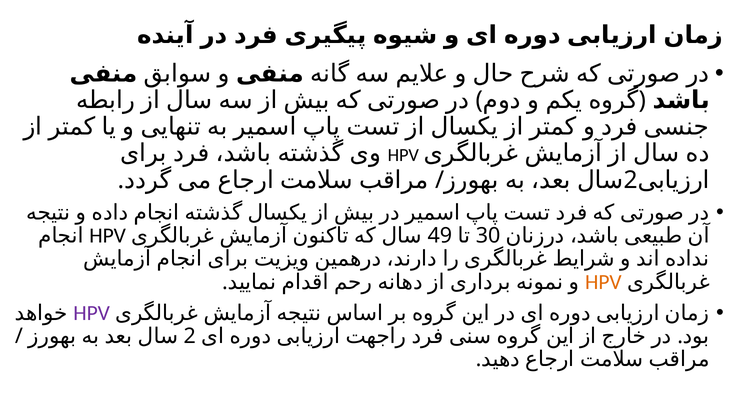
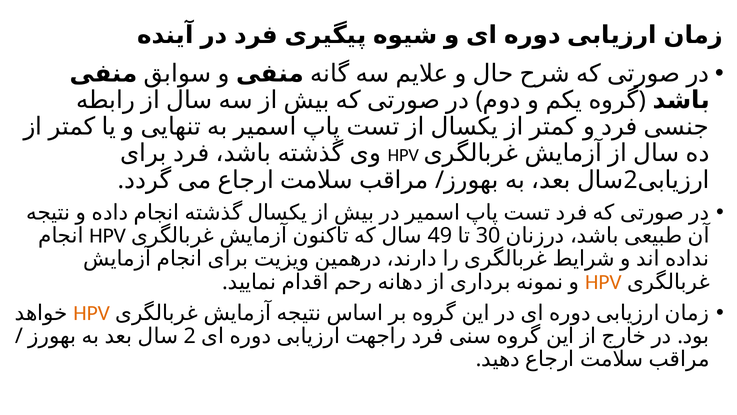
HPV colour: purple -> orange (92, 313)
